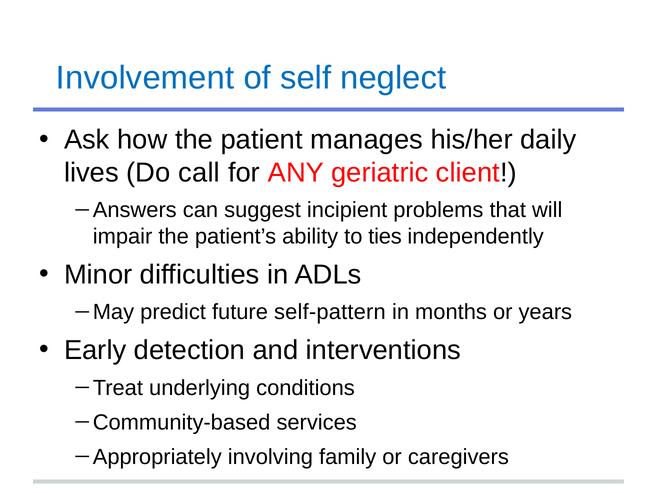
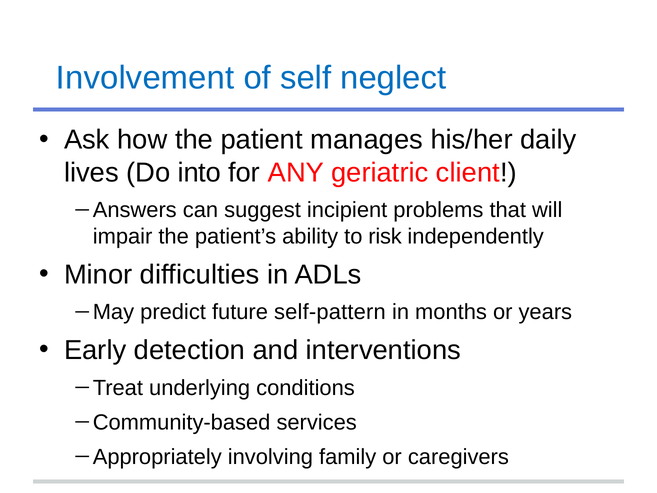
call: call -> into (199, 173)
ties: ties -> risk (385, 236)
